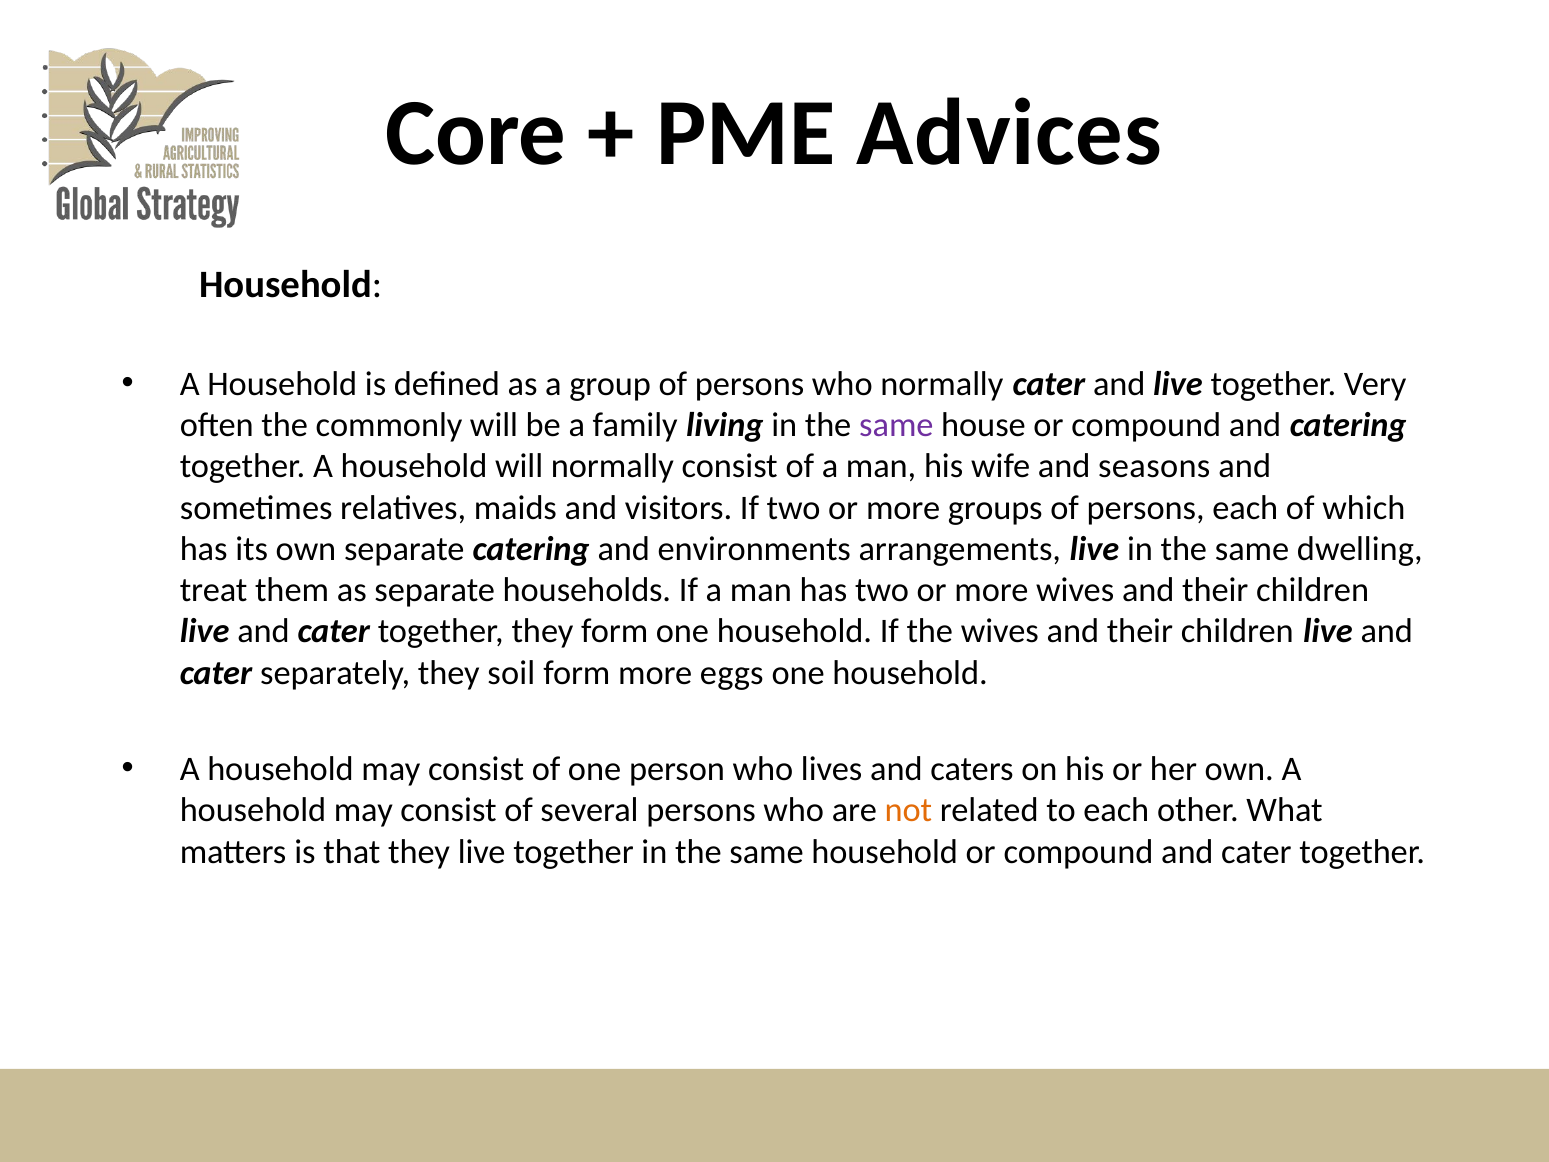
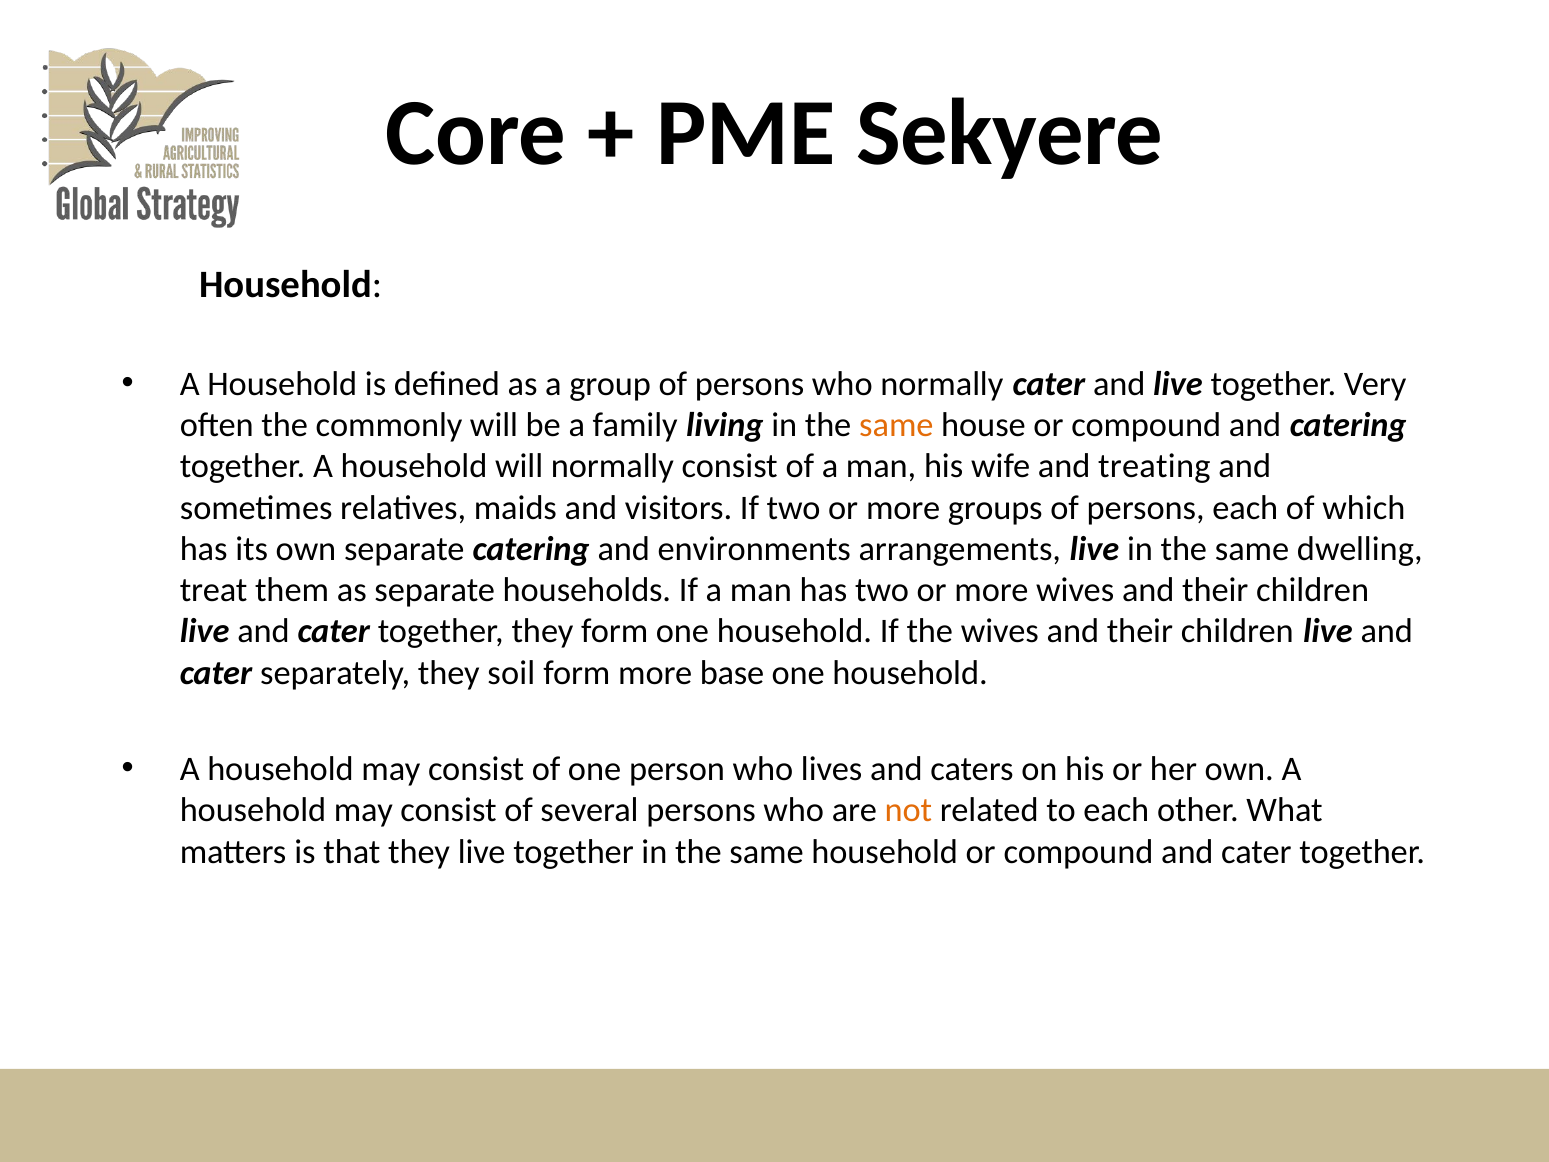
Advices: Advices -> Sekyere (1010, 133)
same colour: purple -> orange (896, 425)
seasons: seasons -> treating (1154, 466)
eggs: eggs -> base (732, 673)
